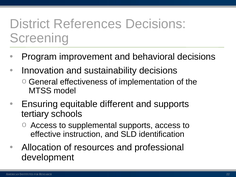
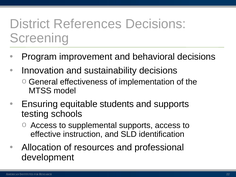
different: different -> students (117, 104)
tertiary: tertiary -> testing (35, 114)
